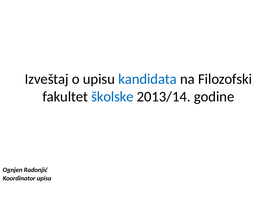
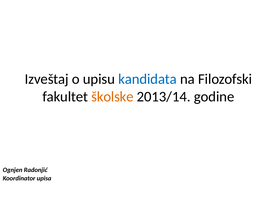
školske colour: blue -> orange (112, 97)
